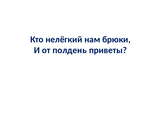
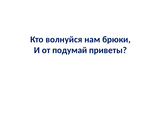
нелёгкий: нелёгкий -> волнуйся (64, 39)
полдень: полдень -> подумай (70, 50)
